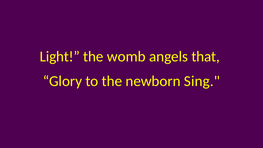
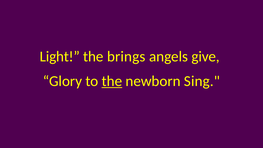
womb: womb -> brings (126, 56)
that: that -> give (206, 56)
the underline: none -> present (112, 81)
